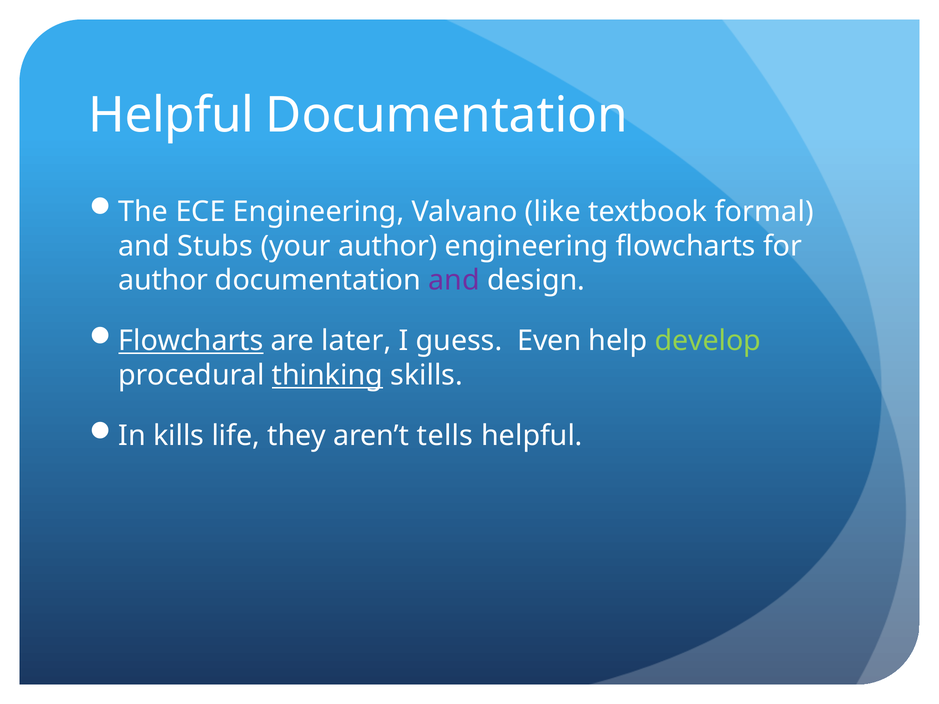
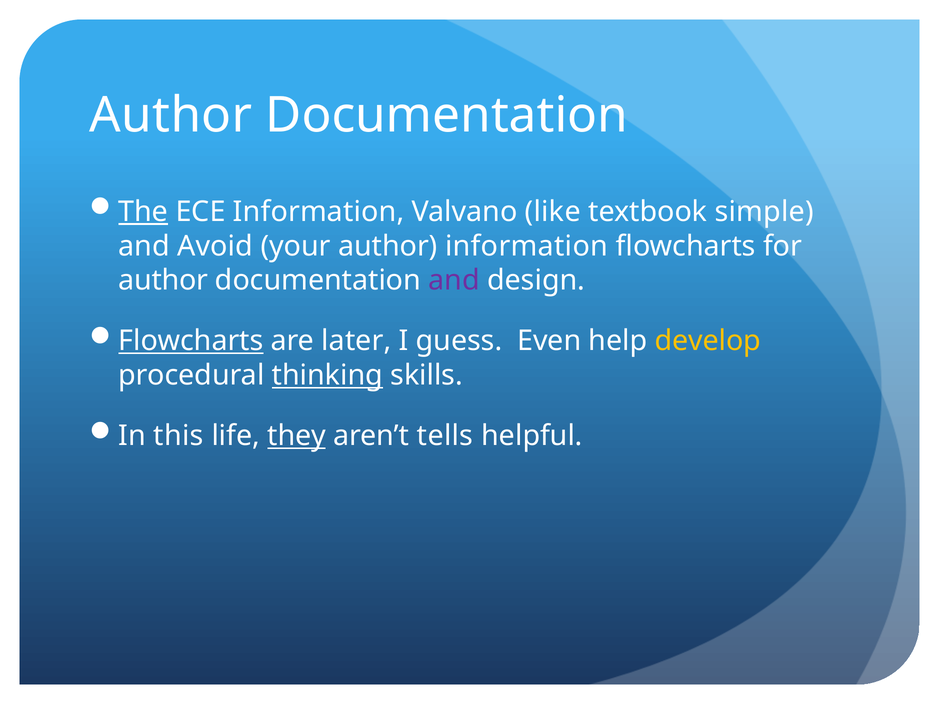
Helpful: Helpful -> Author (171, 115)
The underline: none -> present (143, 212)
ECE Engineering: Engineering -> Information (319, 212)
formal: formal -> simple (764, 212)
Stubs: Stubs -> Avoid (215, 246)
author engineering: engineering -> information (527, 246)
develop colour: light green -> yellow (708, 341)
kills: kills -> this (178, 436)
they underline: none -> present (297, 436)
